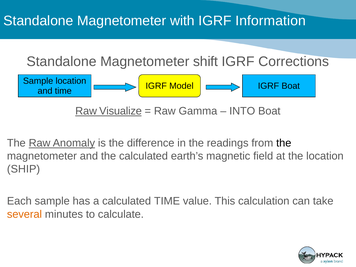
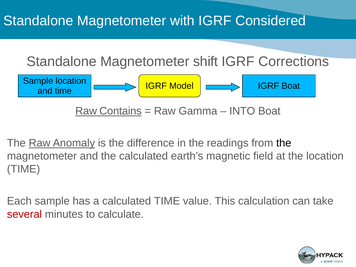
Information: Information -> Considered (271, 21)
Visualize: Visualize -> Contains (121, 111)
SHIP: SHIP -> TIME (24, 169)
several colour: orange -> red (24, 214)
